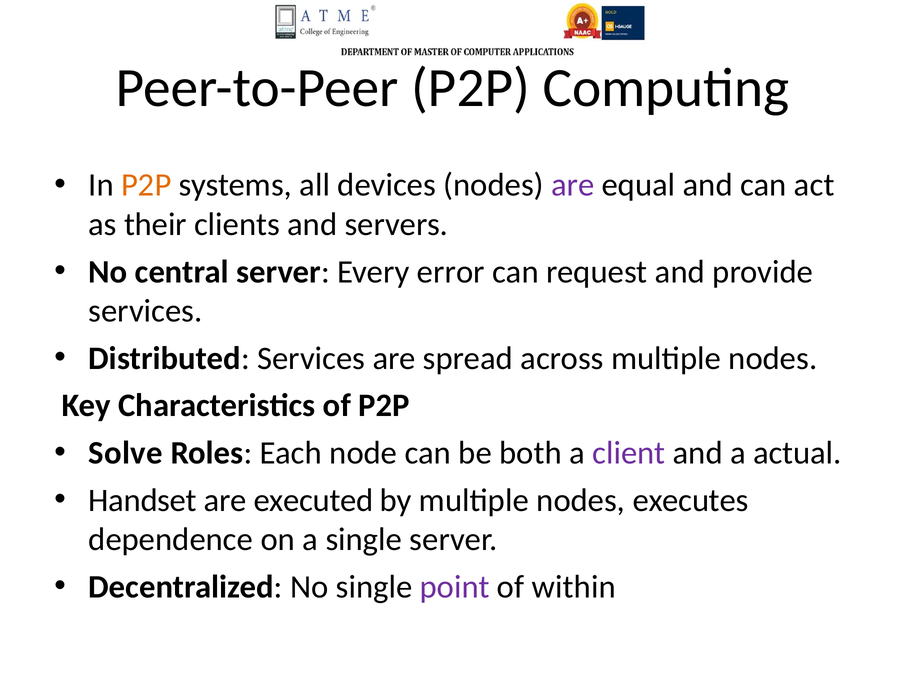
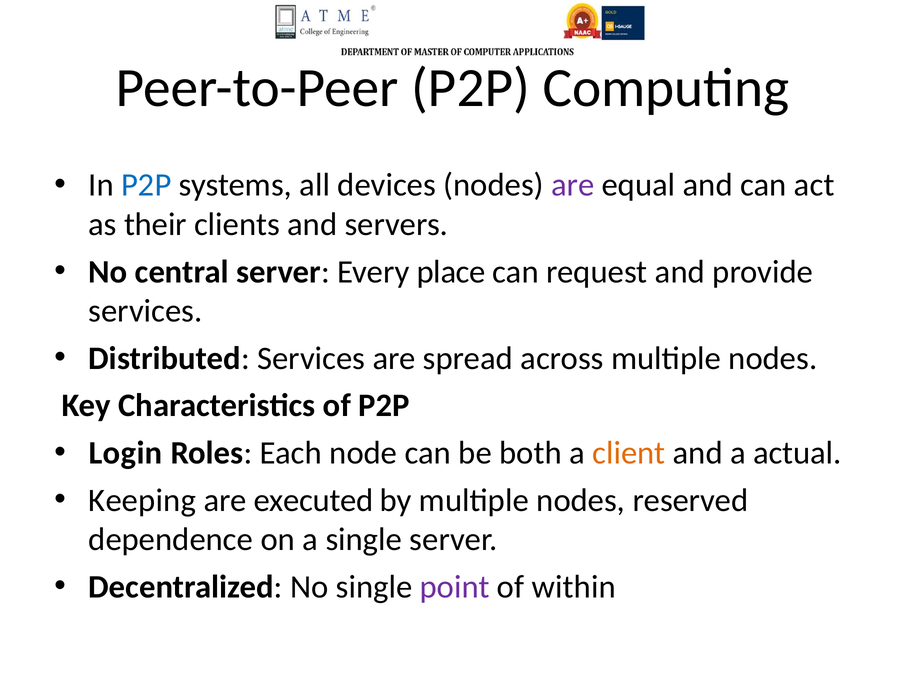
P2P colour: orange -> blue (146, 185)
error: error -> place (451, 272)
Solve: Solve -> Login (126, 453)
client colour: purple -> orange (629, 453)
Handset: Handset -> Keeping (142, 500)
executes: executes -> reserved (690, 500)
